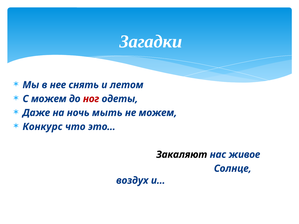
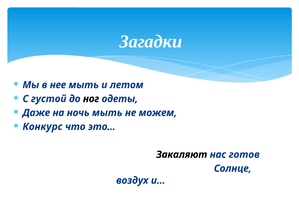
нее снять: снять -> мыть (84, 85)
С можем: можем -> густой (49, 99)
ног colour: red -> black (91, 99)
живое: живое -> готов (244, 155)
